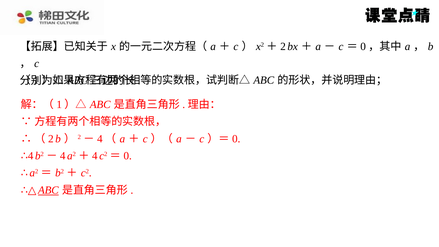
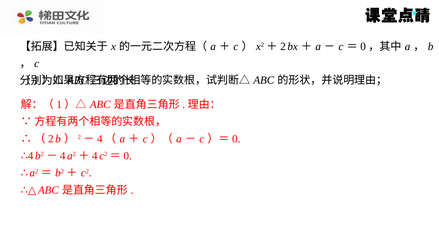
ABC underline: present -> none (48, 190)
